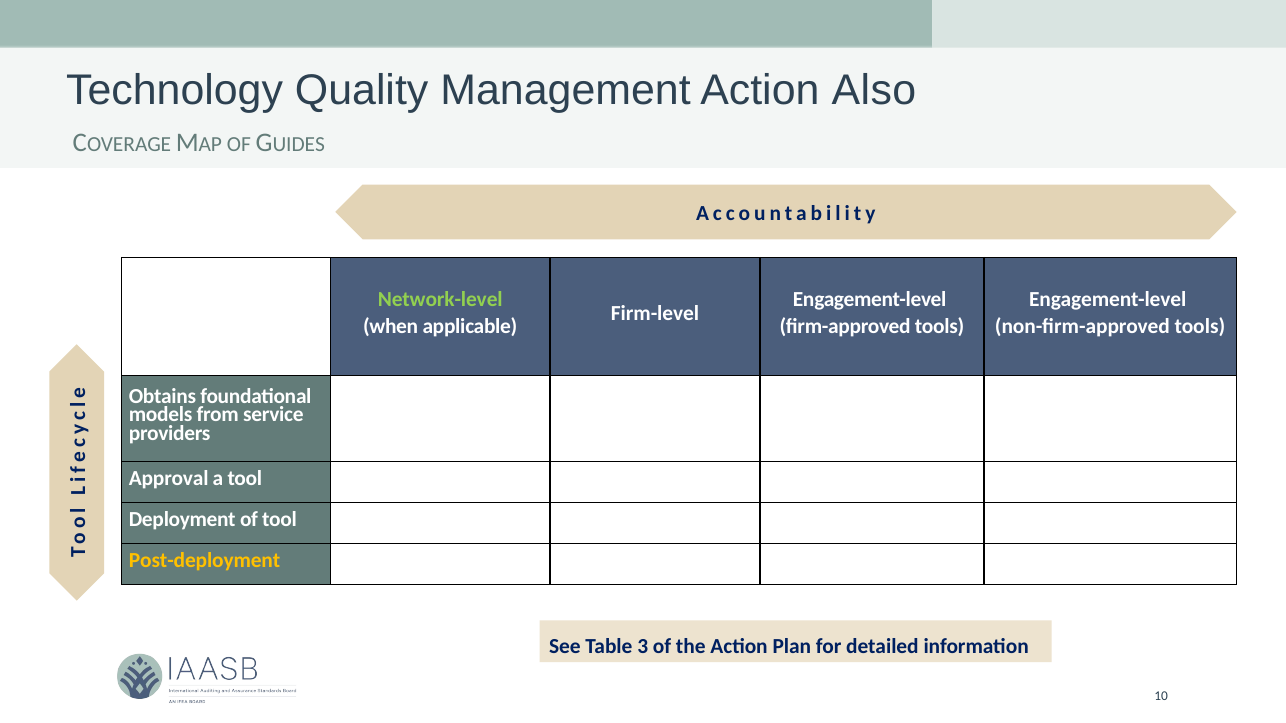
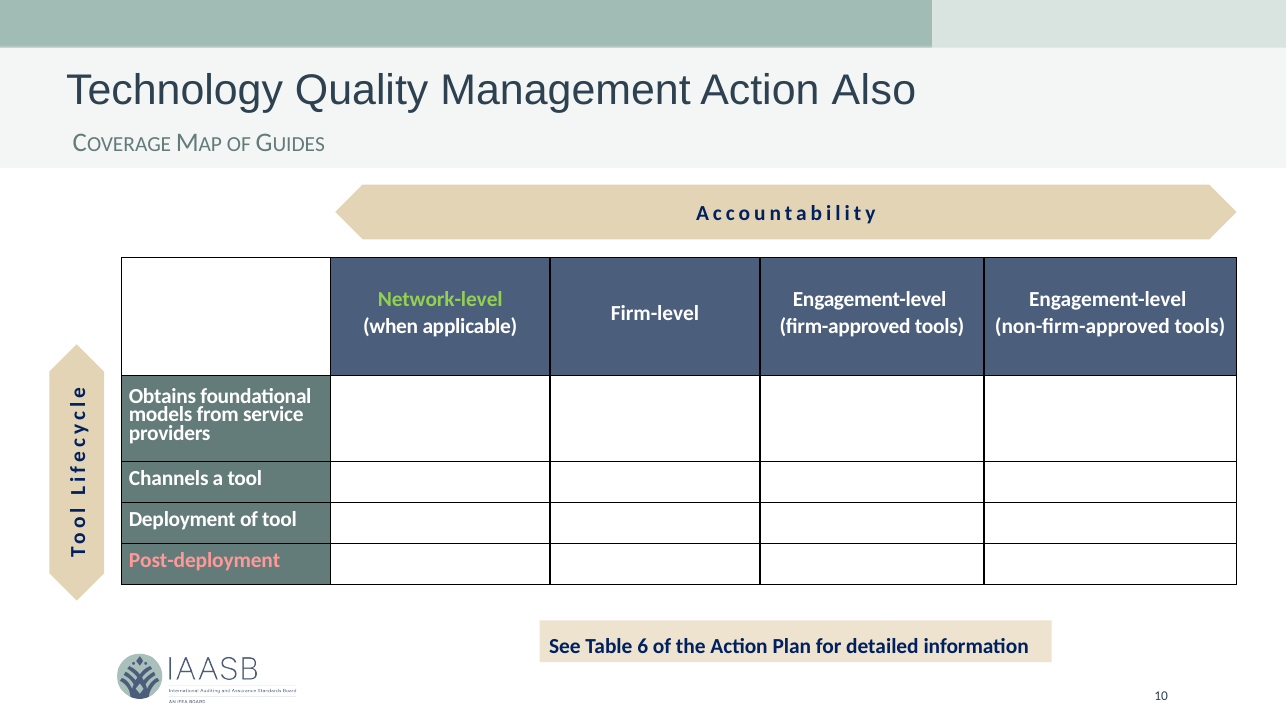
Approval: Approval -> Channels (169, 478)
Post-deployment colour: yellow -> pink (205, 561)
3: 3 -> 6 (643, 646)
